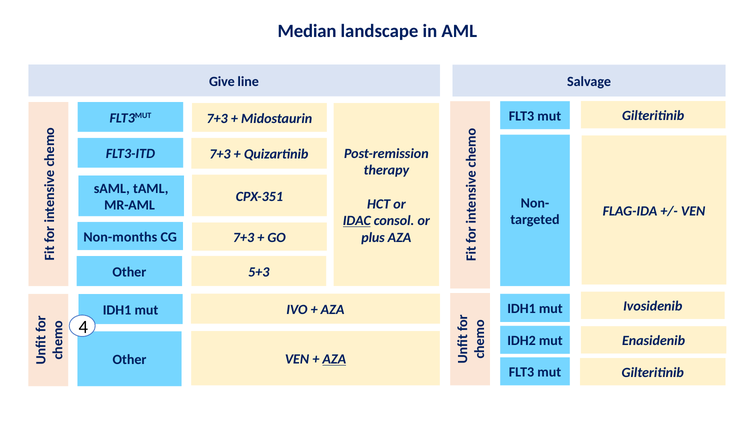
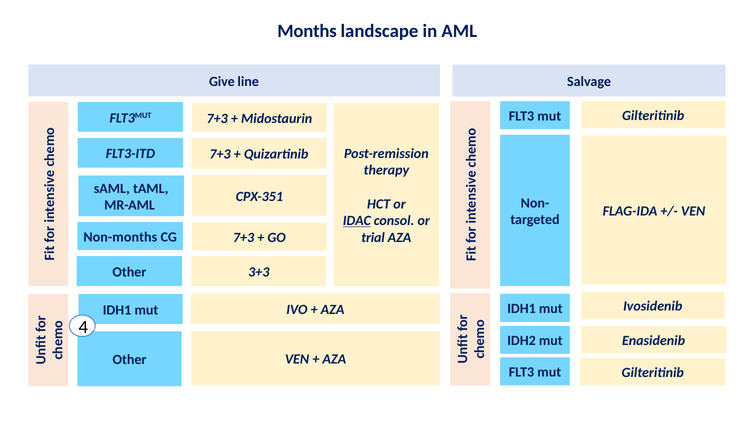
Median: Median -> Months (307, 31)
plus: plus -> trial (373, 238)
5+3: 5+3 -> 3+3 (259, 272)
AZA underline: present -> none (334, 359)
